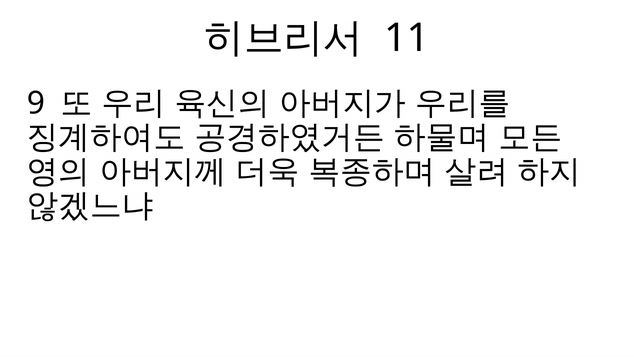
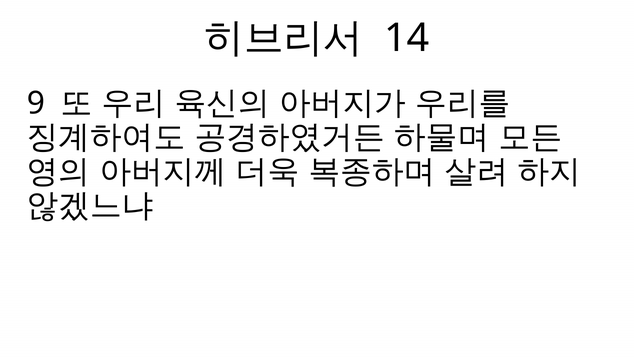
11: 11 -> 14 (407, 38)
